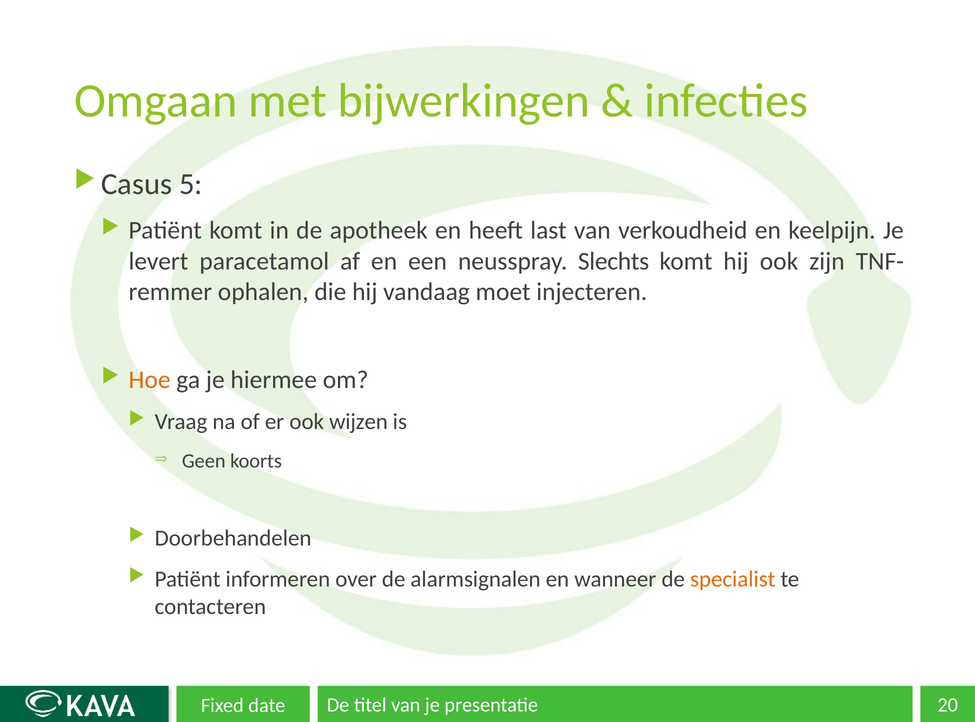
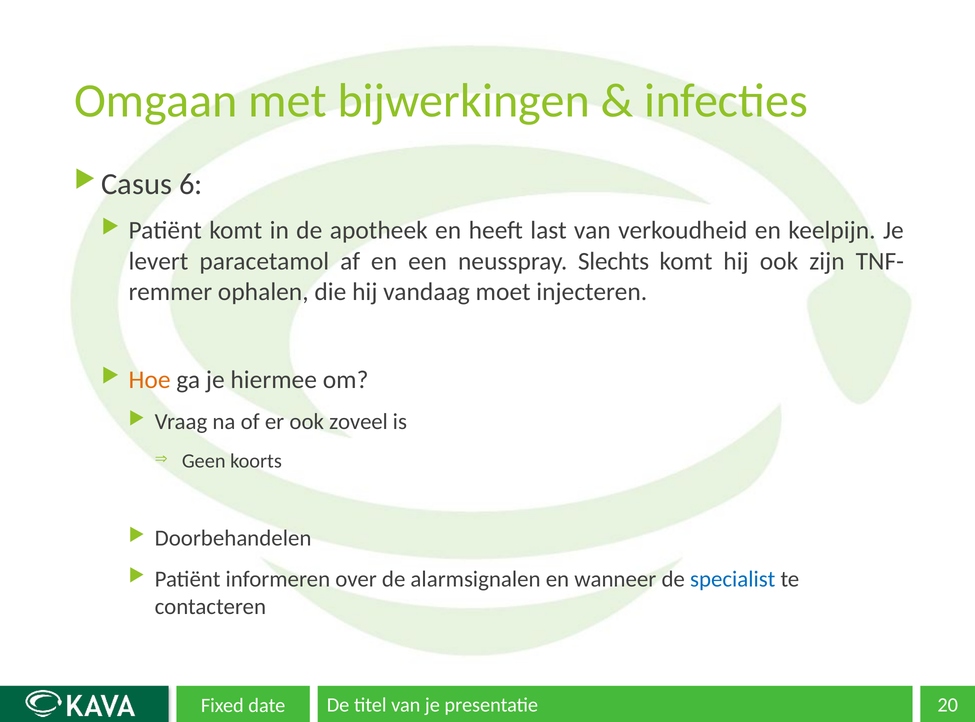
5: 5 -> 6 (191, 184)
wijzen: wijzen -> zoveel (358, 422)
specialist colour: orange -> blue (733, 579)
